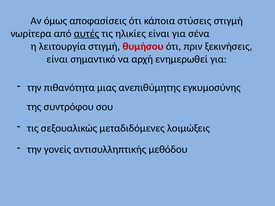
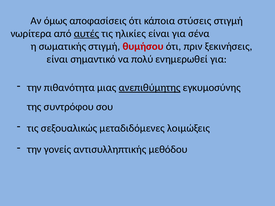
λειτουργία: λειτουργία -> σωματικής (62, 46)
αρχή: αρχή -> πολύ (142, 59)
ανεπιθύμητης underline: none -> present (150, 88)
